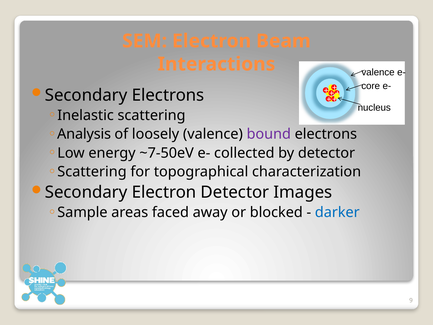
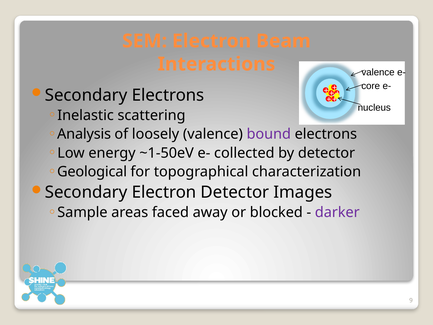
~7-50eV: ~7-50eV -> ~1-50eV (167, 153)
Scattering: Scattering -> Geological (92, 172)
darker colour: blue -> purple (337, 212)
